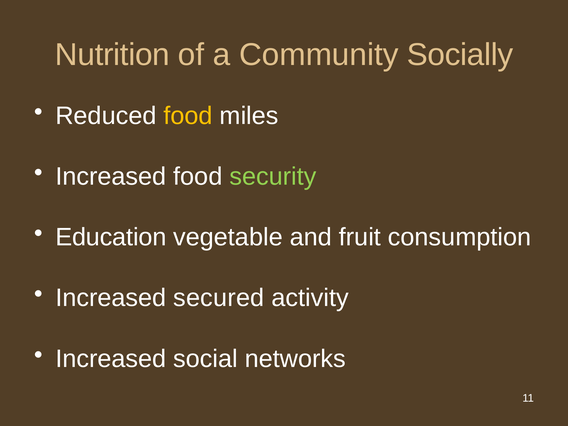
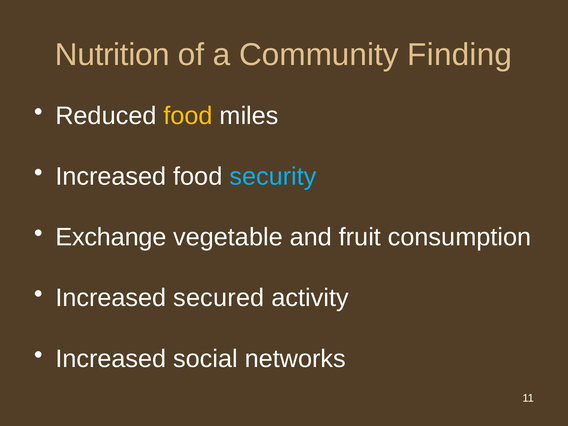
Socially: Socially -> Finding (460, 55)
security colour: light green -> light blue (273, 176)
Education: Education -> Exchange (111, 237)
